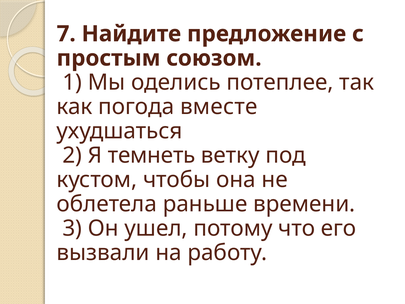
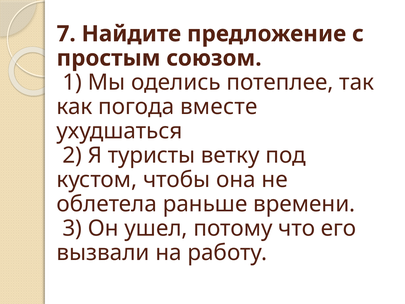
темнеть: темнеть -> туристы (152, 155)
